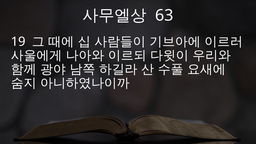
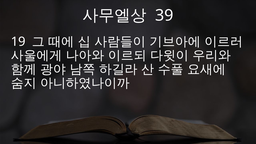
63: 63 -> 39 (164, 15)
